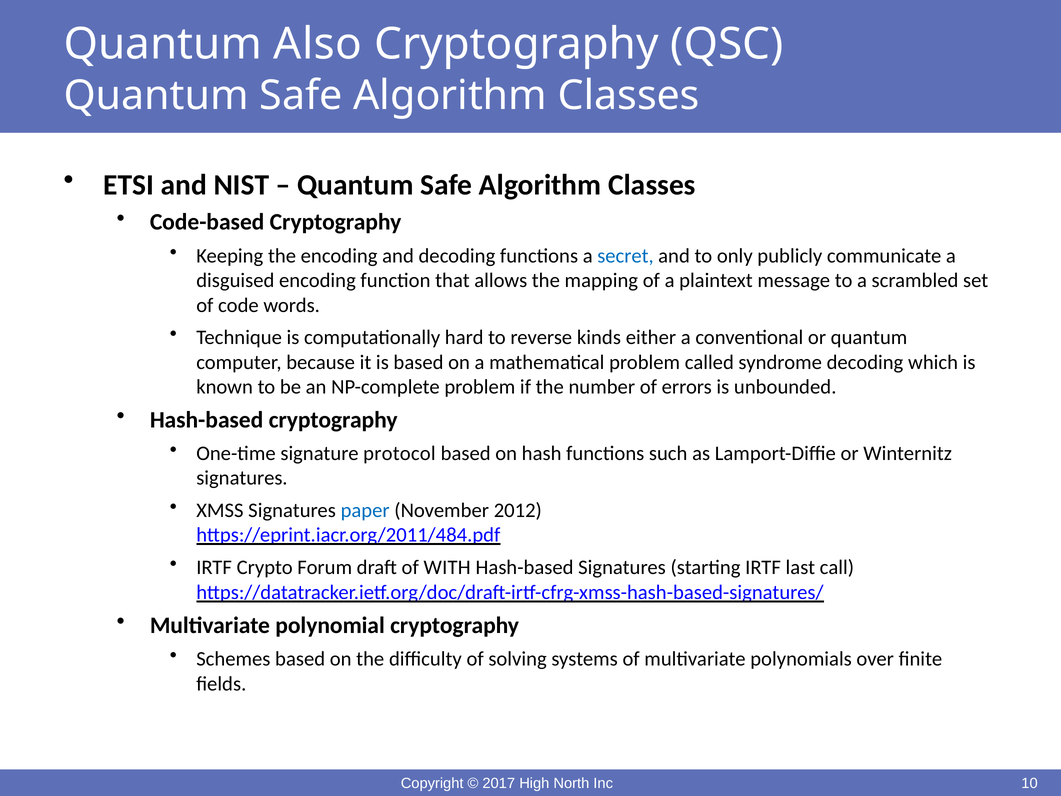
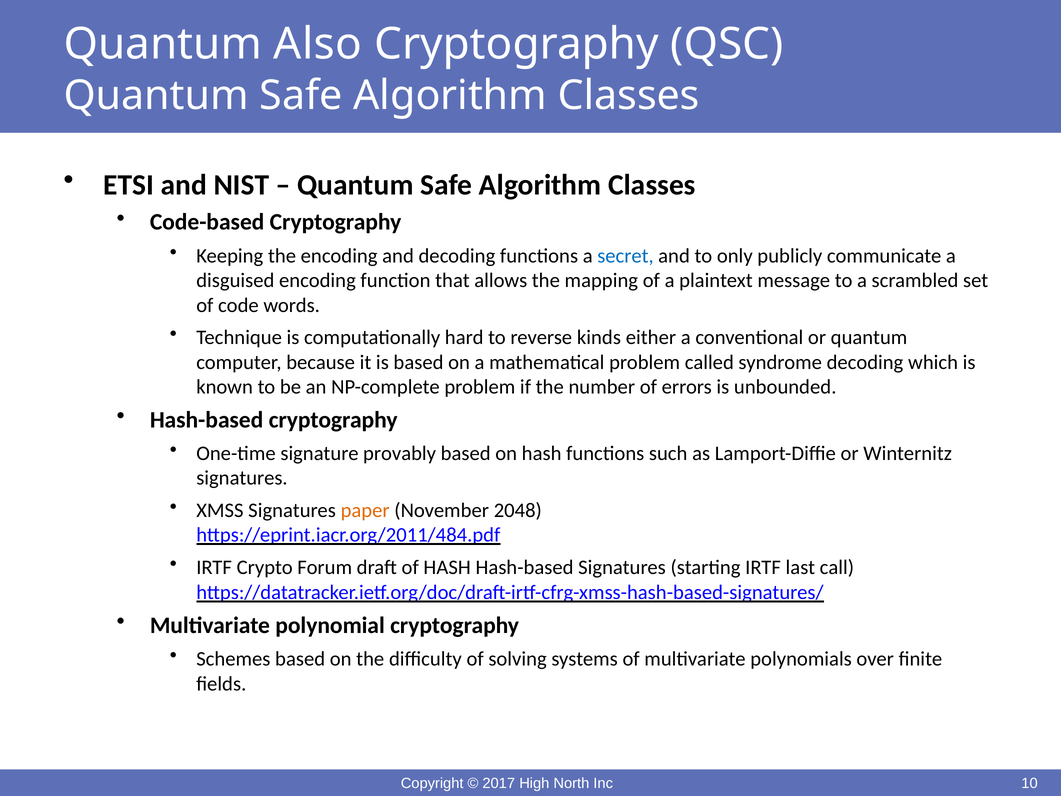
protocol: protocol -> provably (400, 453)
paper colour: blue -> orange (365, 510)
2012: 2012 -> 2048 (518, 510)
of WITH: WITH -> HASH (447, 567)
